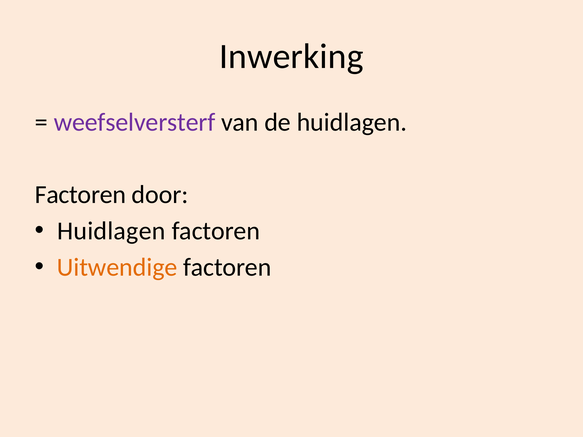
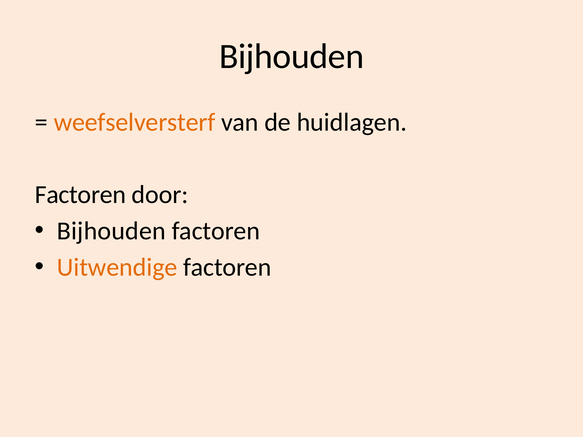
Inwerking: Inwerking -> Bijhouden (292, 56)
weefselversterf colour: purple -> orange (135, 122)
Huidlagen: Huidlagen -> Bijhouden (111, 231)
